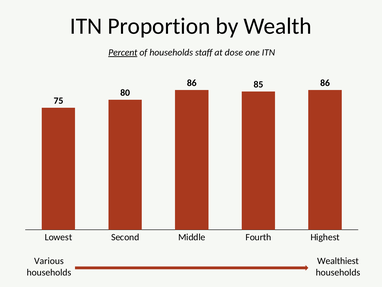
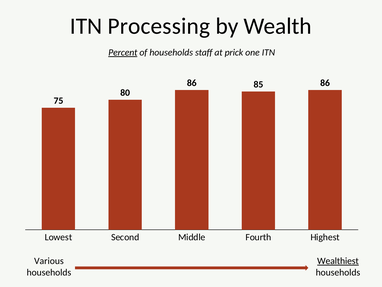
Proportion: Proportion -> Processing (159, 26)
dose: dose -> prick (234, 52)
Wealthiest underline: none -> present (338, 261)
